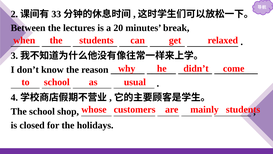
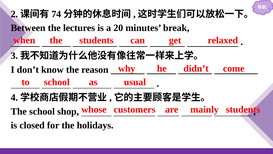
33: 33 -> 74 (56, 14)
